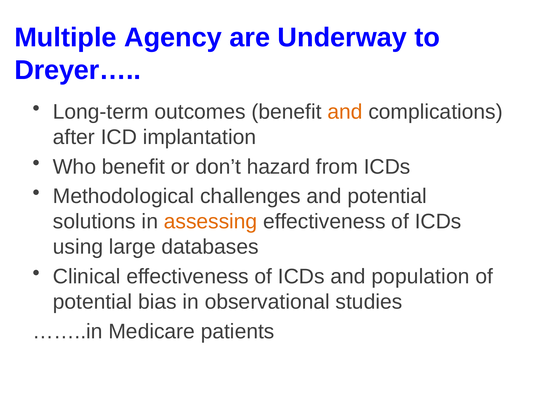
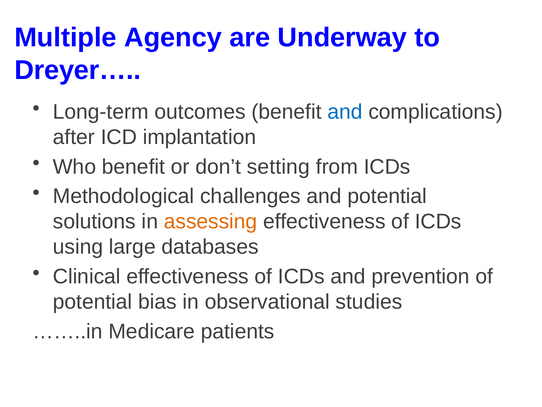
and colour: orange -> blue (345, 112)
hazard: hazard -> setting (278, 167)
population: population -> prevention (421, 276)
